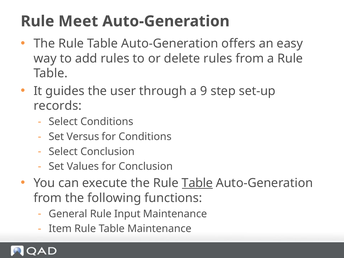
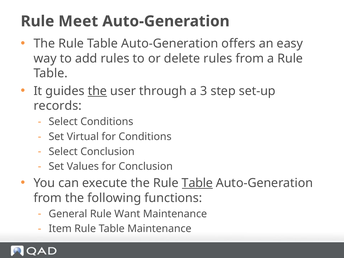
the underline: none -> present (97, 91)
9: 9 -> 3 (204, 91)
Versus: Versus -> Virtual (83, 137)
Input: Input -> Want (127, 214)
